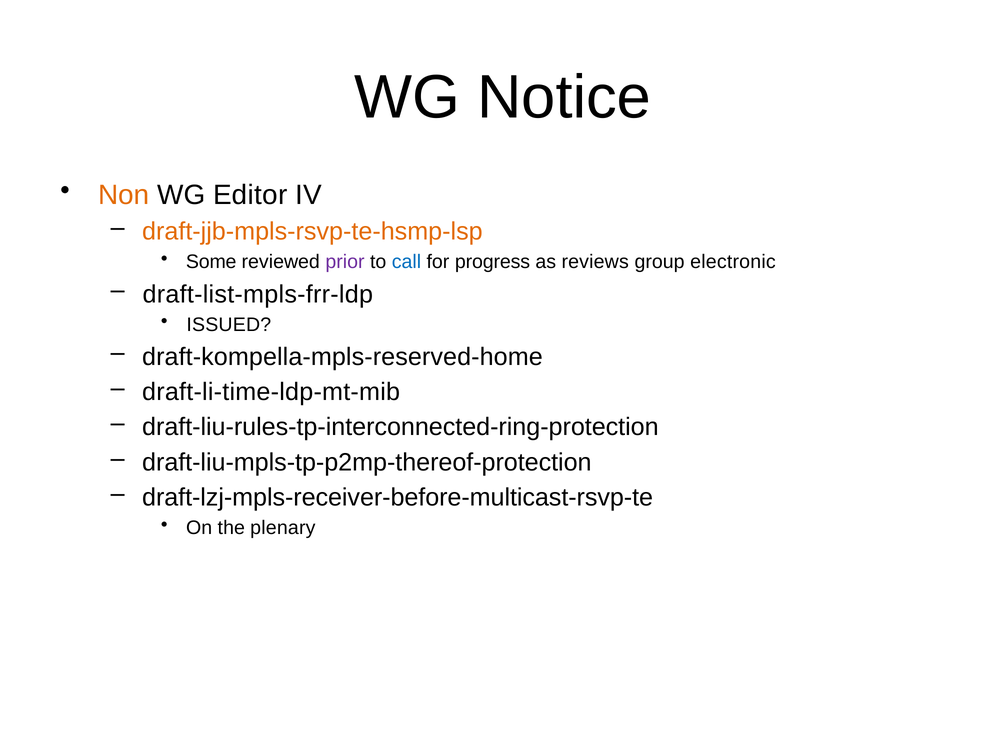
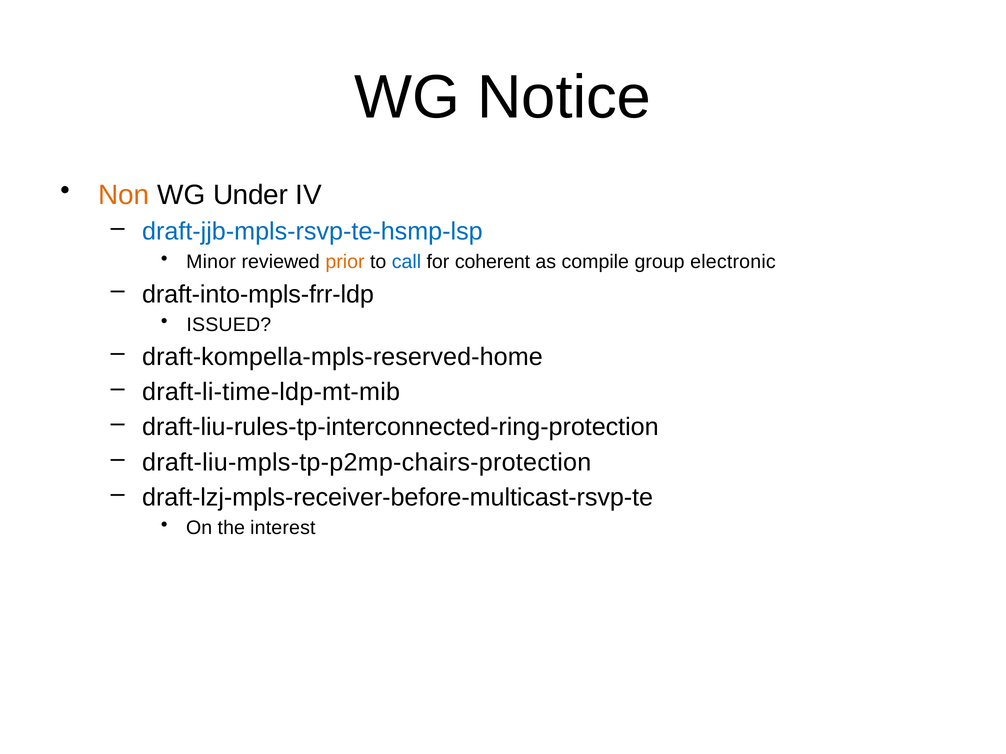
Editor: Editor -> Under (251, 195)
draft-jjb-mpls-rsvp-te-hsmp-lsp colour: orange -> blue (312, 232)
Some: Some -> Minor (211, 262)
prior colour: purple -> orange (345, 262)
progress: progress -> coherent (493, 262)
reviews: reviews -> compile (595, 262)
draft-list-mpls-frr-ldp: draft-list-mpls-frr-ldp -> draft-into-mpls-frr-ldp (258, 294)
draft-liu-mpls-tp-p2mp-thereof-protection: draft-liu-mpls-tp-p2mp-thereof-protection -> draft-liu-mpls-tp-p2mp-chairs-protection (367, 463)
plenary: plenary -> interest (283, 528)
